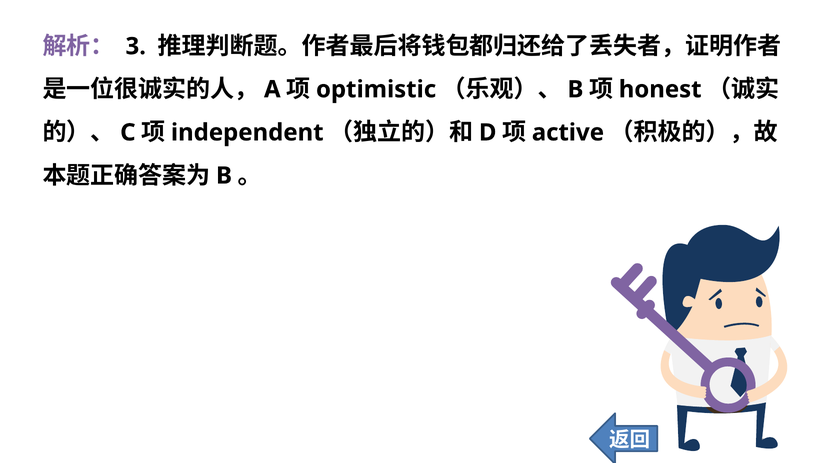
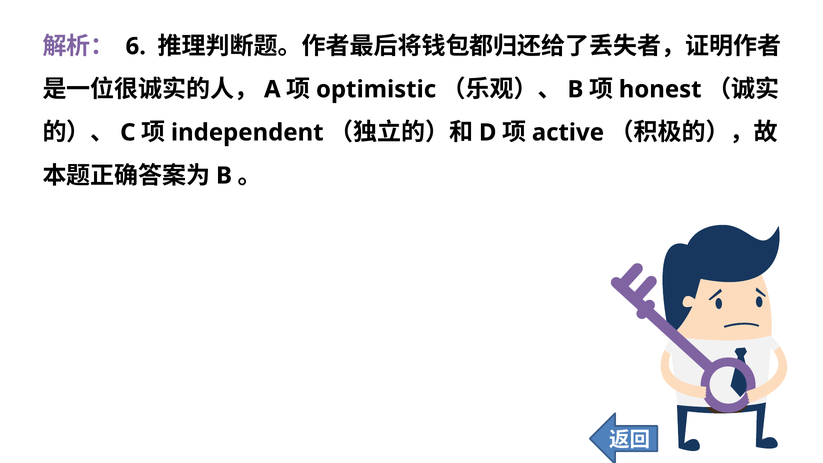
3: 3 -> 6 (136, 46)
